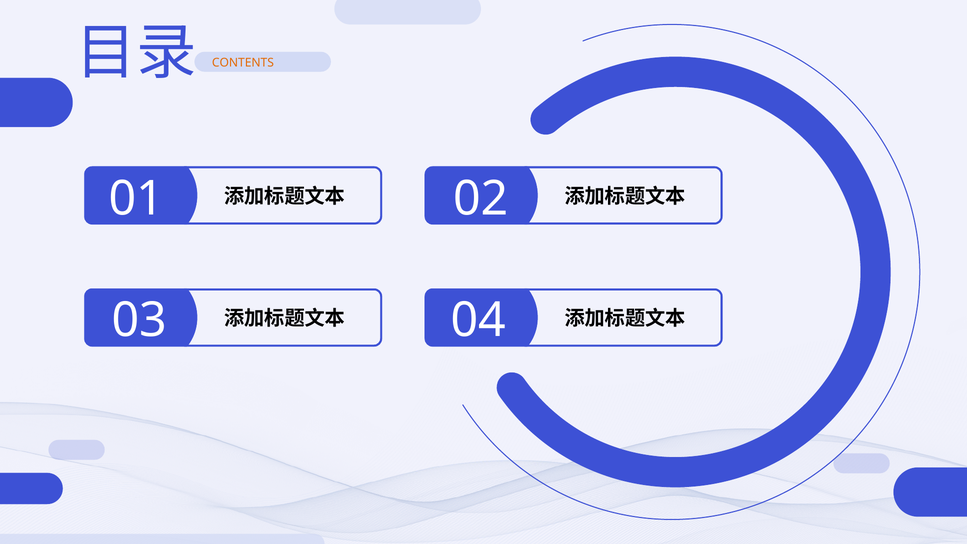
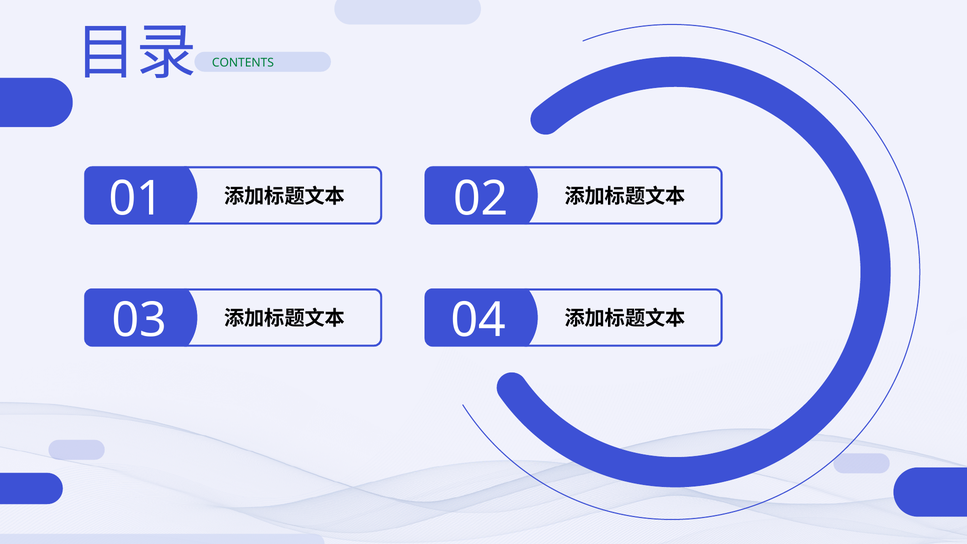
CONTENTS colour: orange -> green (243, 63)
